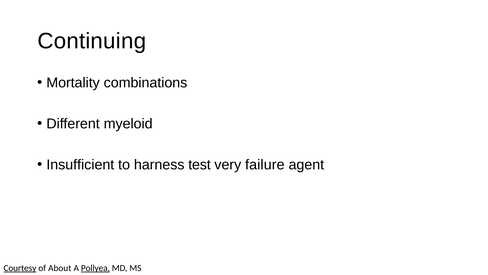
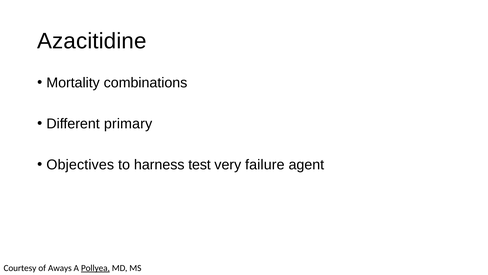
Continuing: Continuing -> Azacitidine (92, 41)
myeloid: myeloid -> primary (128, 123)
Insufficient: Insufficient -> Objectives (80, 164)
Courtesy underline: present -> none (20, 268)
About: About -> Aways (60, 268)
